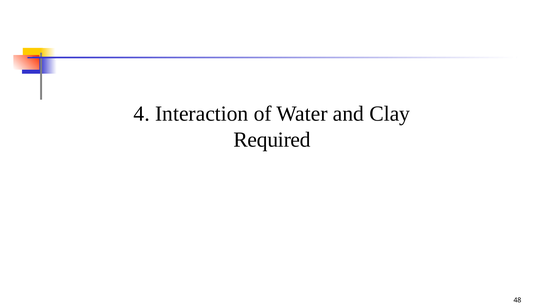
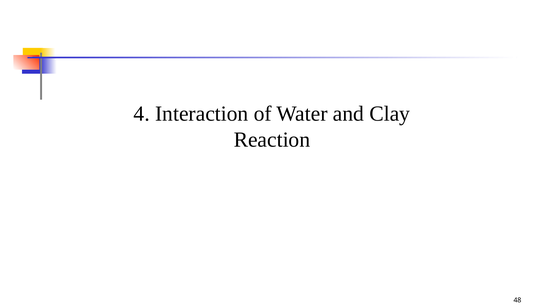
Required: Required -> Reaction (272, 140)
